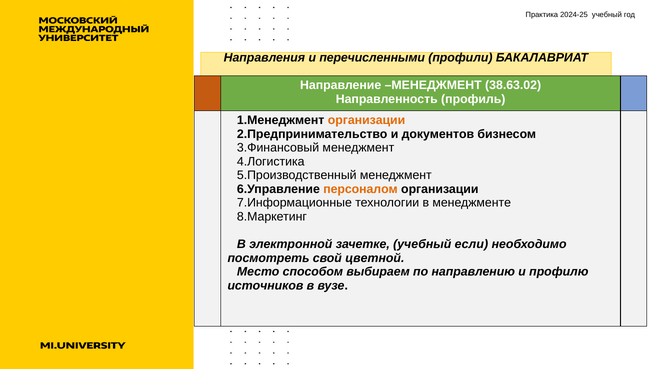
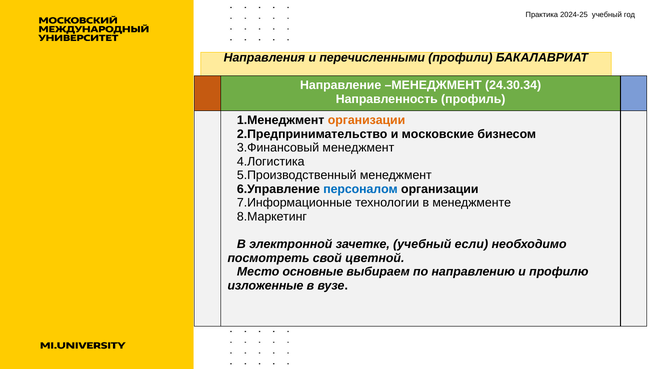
38.63.02: 38.63.02 -> 24.30.34 (513, 85)
документов: документов -> московские (438, 134)
персоналом colour: orange -> blue (360, 189)
способом: способом -> основные (313, 272)
источников: источников -> изложенные (265, 286)
